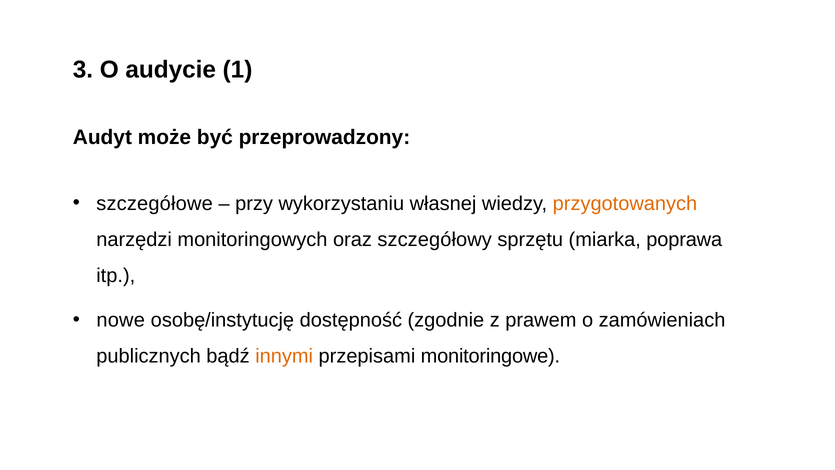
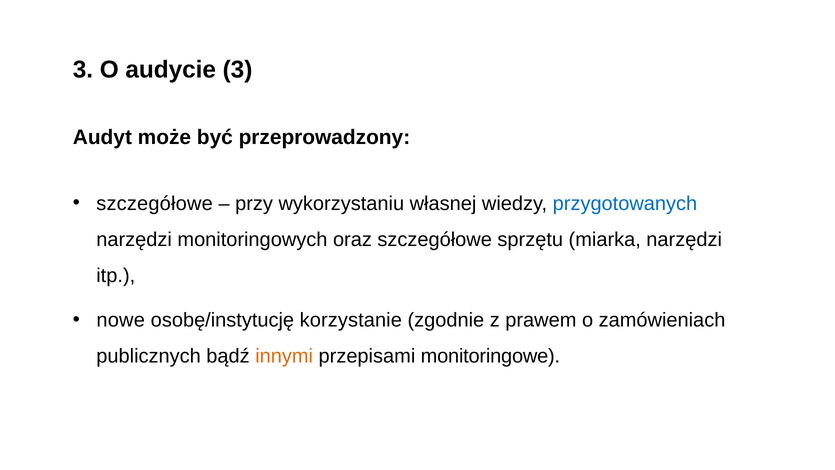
audycie 1: 1 -> 3 (238, 70)
przygotowanych colour: orange -> blue (625, 203)
oraz szczegółowy: szczegółowy -> szczegółowe (435, 239)
miarka poprawa: poprawa -> narzędzi (684, 239)
dostępność: dostępność -> korzystanie (351, 320)
